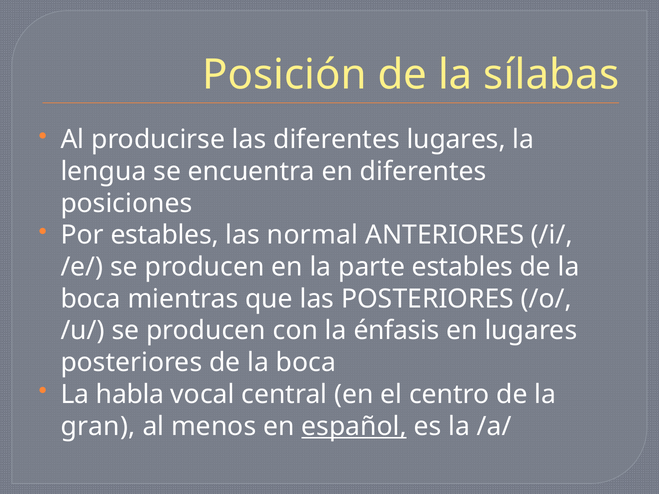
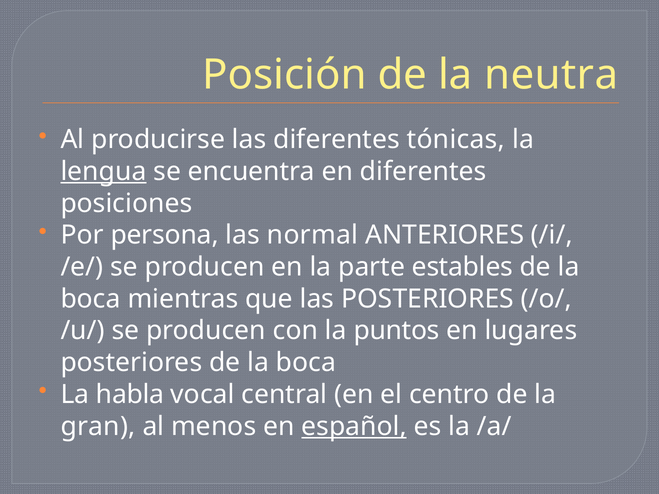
sílabas: sílabas -> neutra (551, 75)
diferentes lugares: lugares -> tónicas (456, 140)
lengua underline: none -> present (103, 172)
Por estables: estables -> persona (165, 235)
énfasis: énfasis -> puntos (397, 331)
